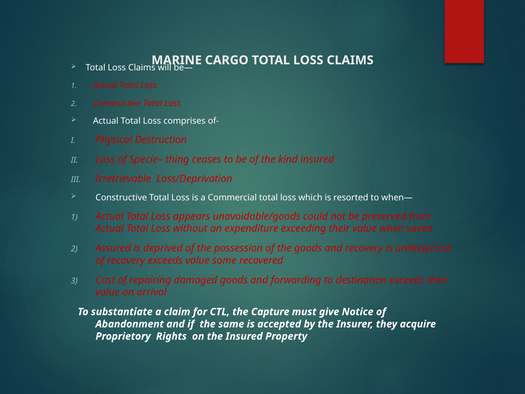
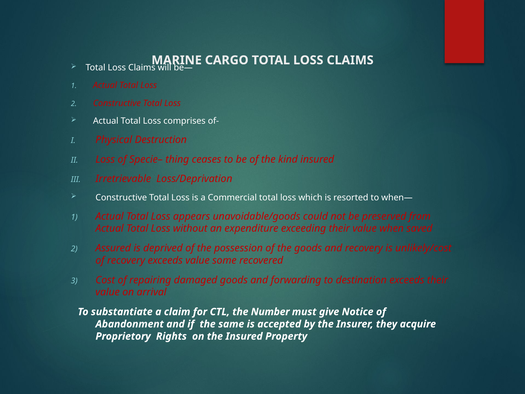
Capture: Capture -> Number (270, 312)
